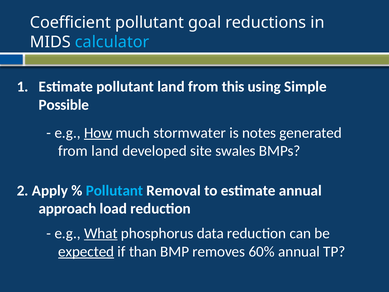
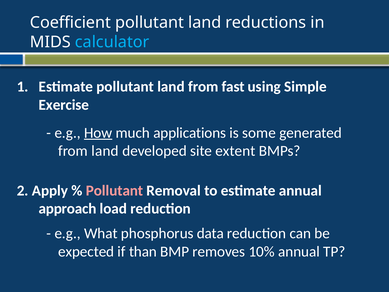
goal: goal -> land (205, 22)
this: this -> fast (233, 87)
Possible: Possible -> Exercise (64, 105)
stormwater: stormwater -> applications (190, 133)
notes: notes -> some (259, 133)
swales: swales -> extent (235, 151)
Pollutant colour: light blue -> pink (115, 190)
What underline: present -> none (101, 233)
expected underline: present -> none (86, 251)
60%: 60% -> 10% (262, 251)
